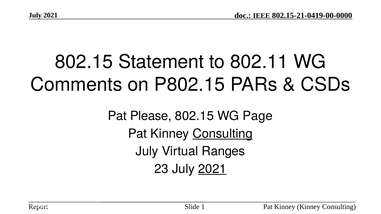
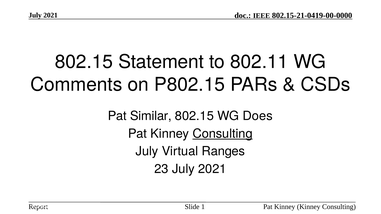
Please: Please -> Similar (151, 116)
Page: Page -> Does (258, 116)
2021 underline: present -> none (212, 169)
